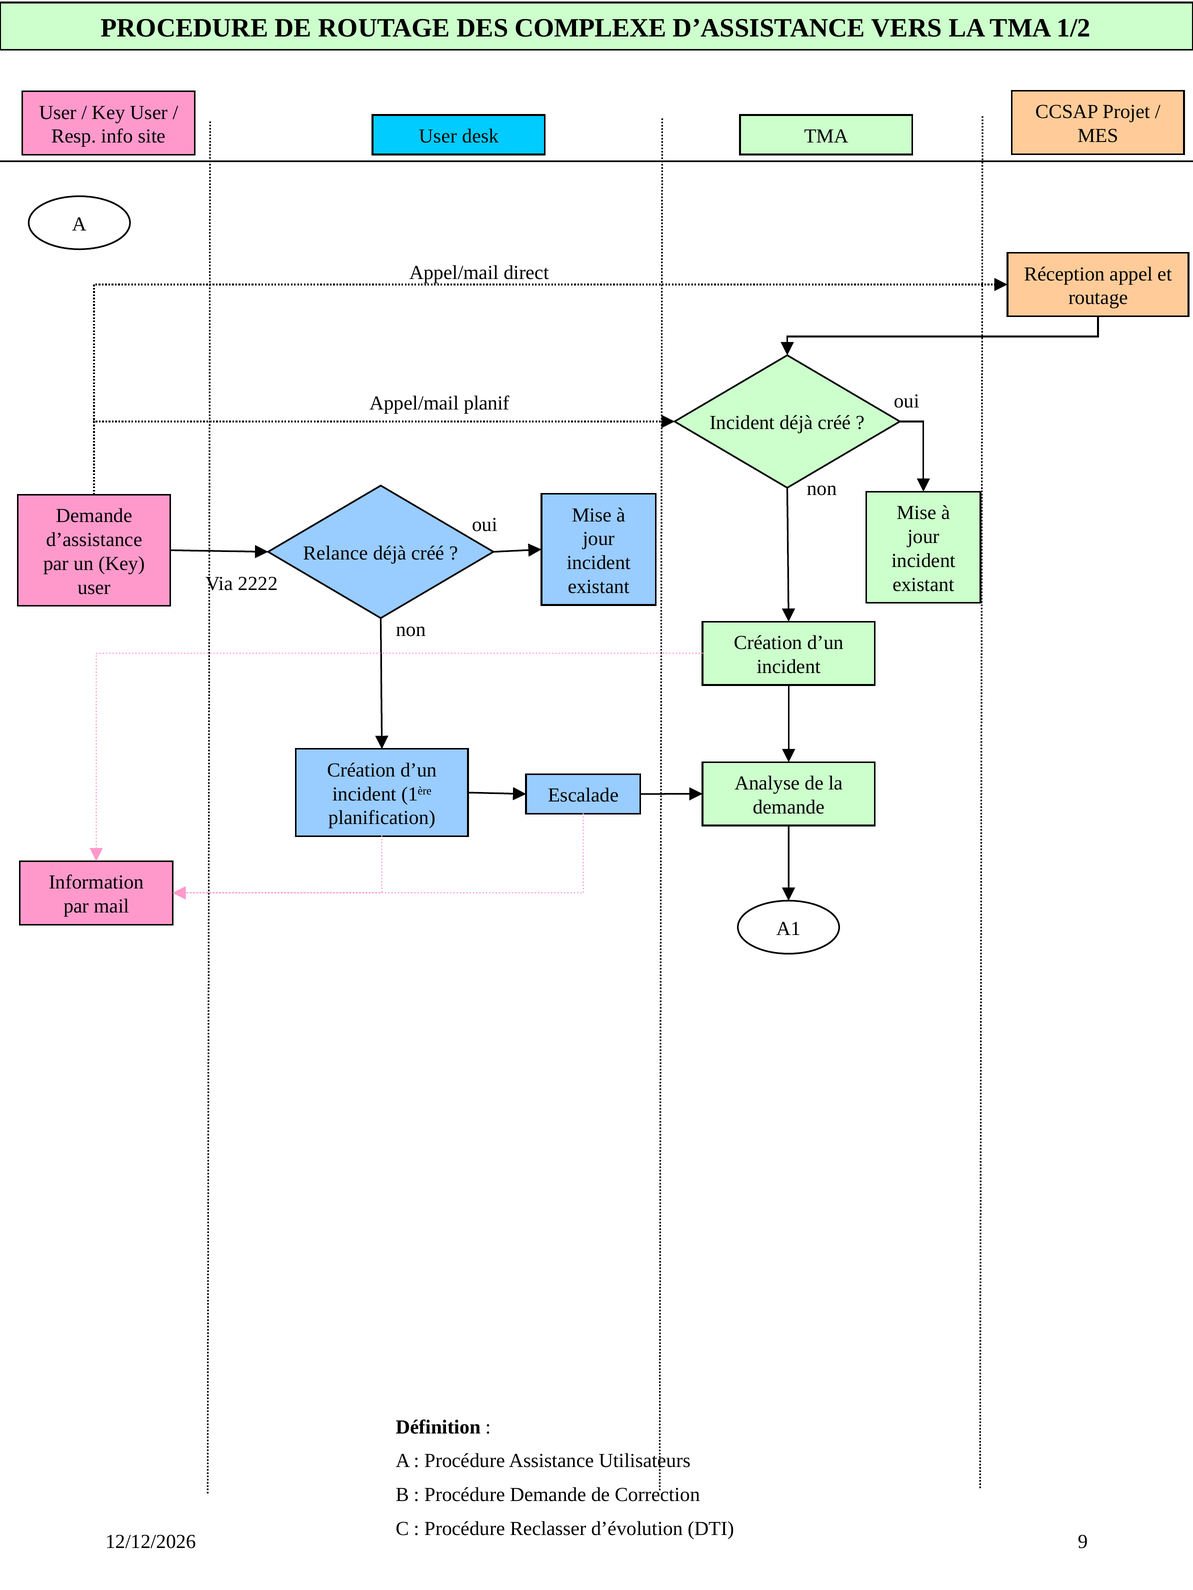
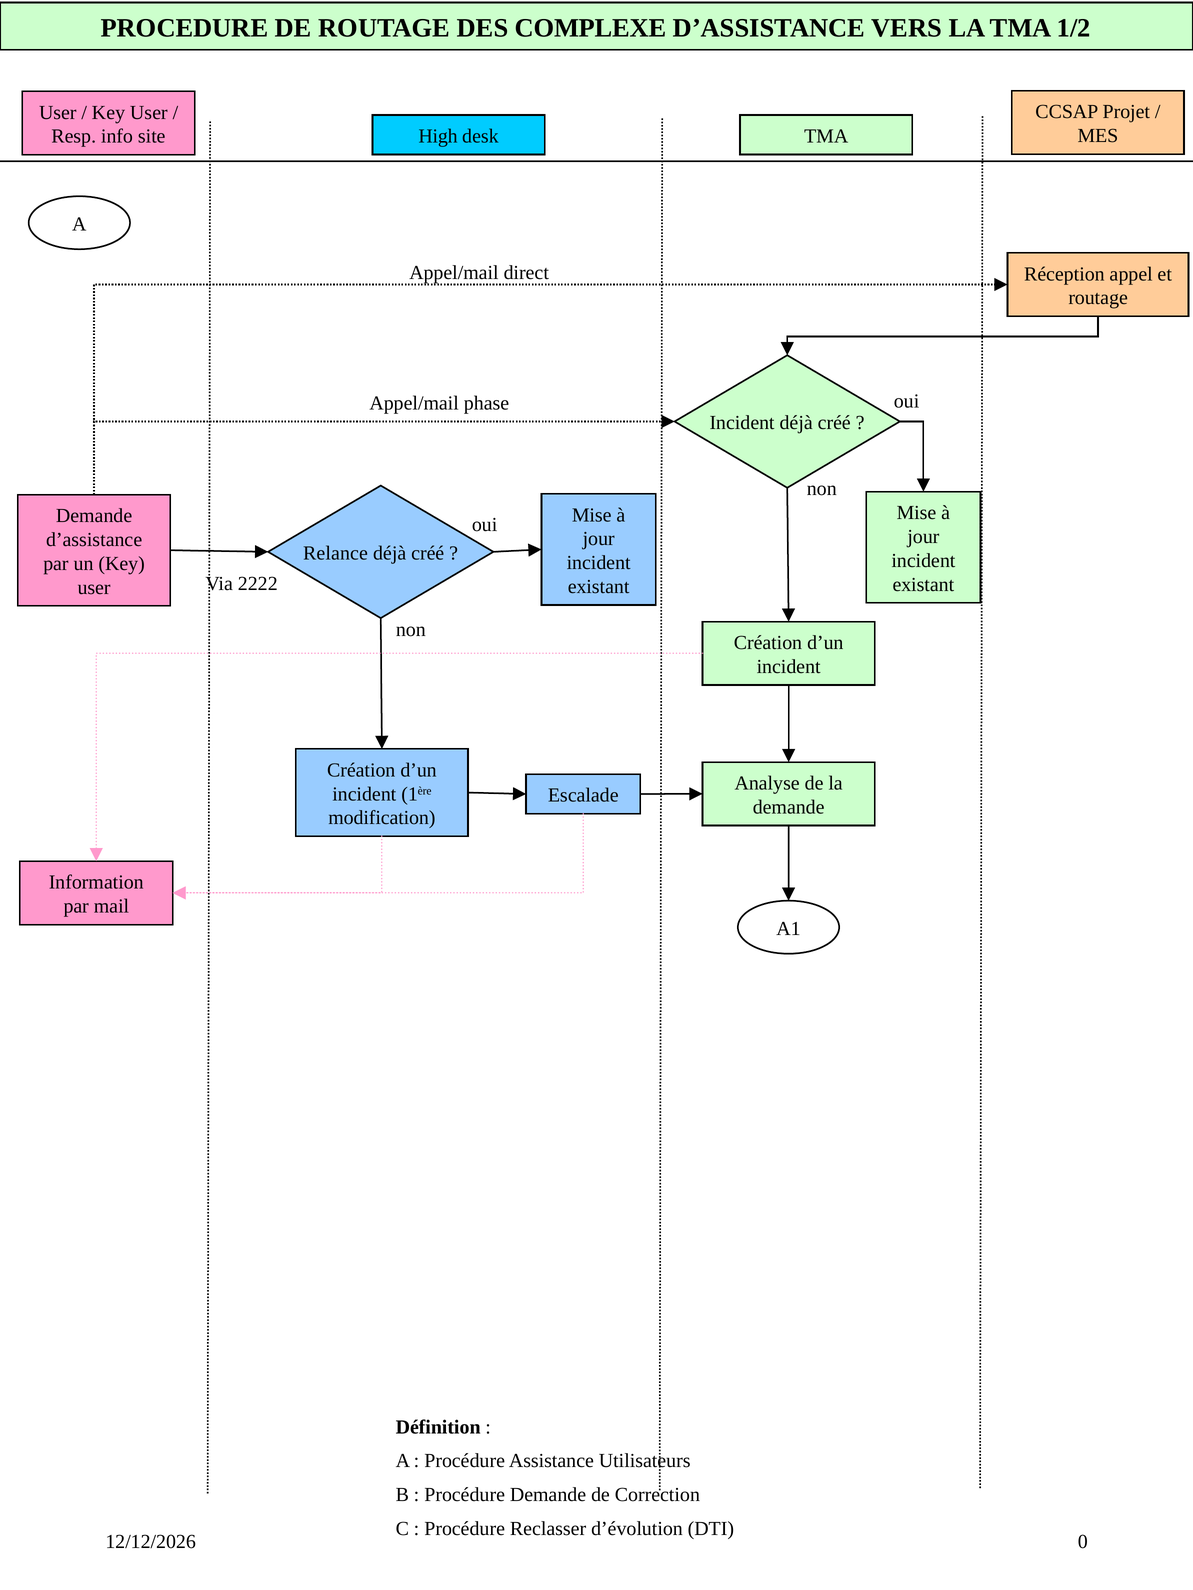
site User: User -> High (438, 136)
planif: planif -> phase (487, 403)
planification: planification -> modification (382, 818)
9: 9 -> 0 (1083, 1542)
